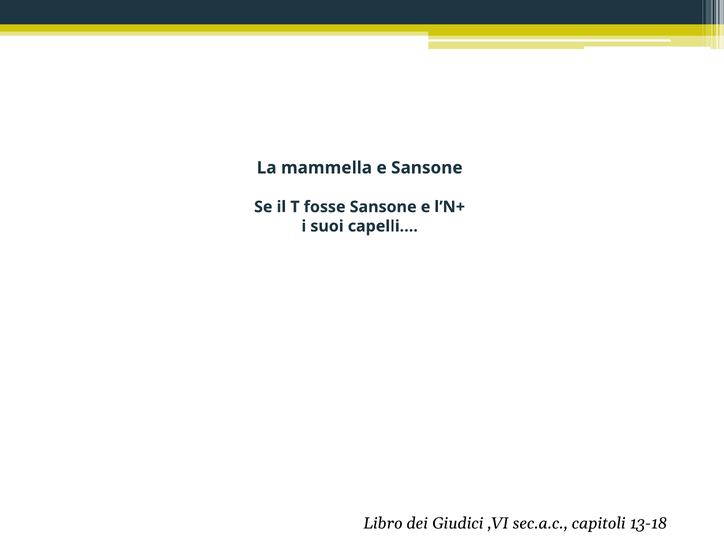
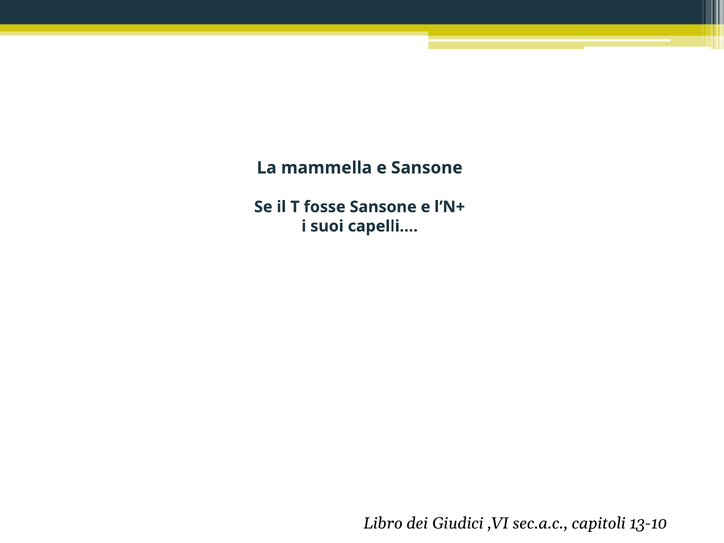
13-18: 13-18 -> 13-10 (648, 523)
